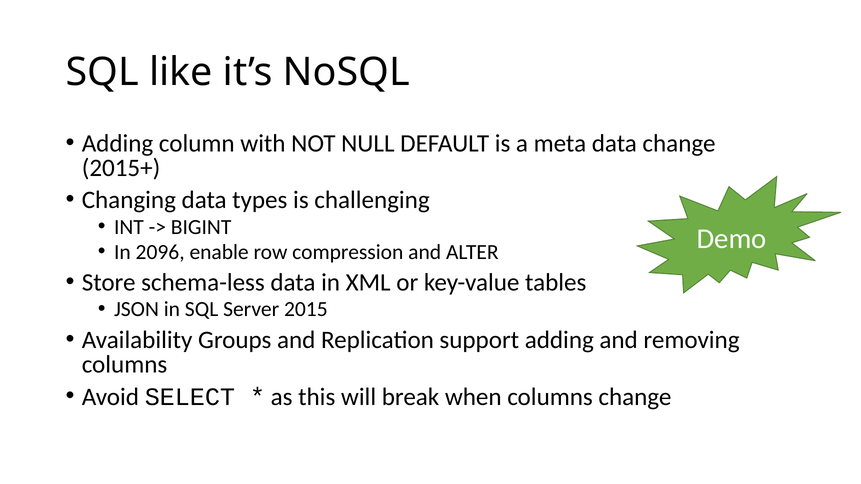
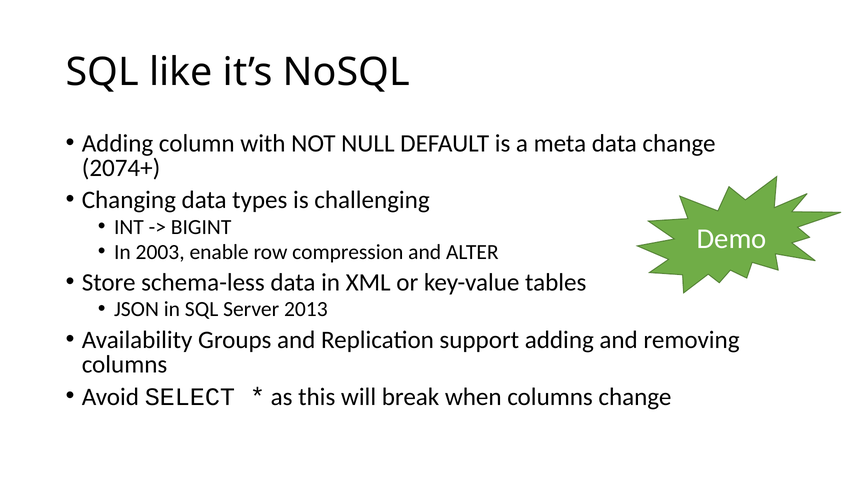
2015+: 2015+ -> 2074+ (121, 168)
2096: 2096 -> 2003 (160, 252)
2015: 2015 -> 2013 (306, 310)
